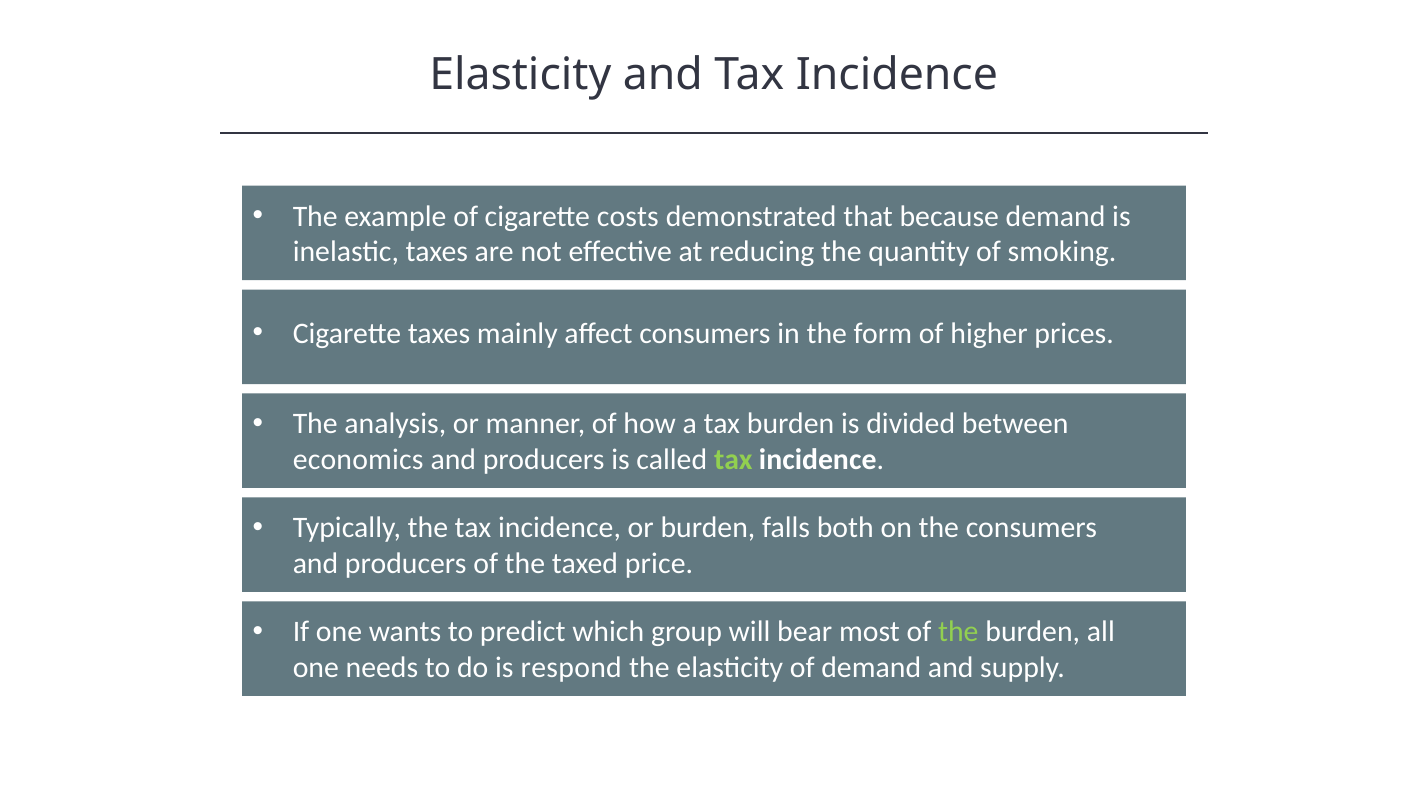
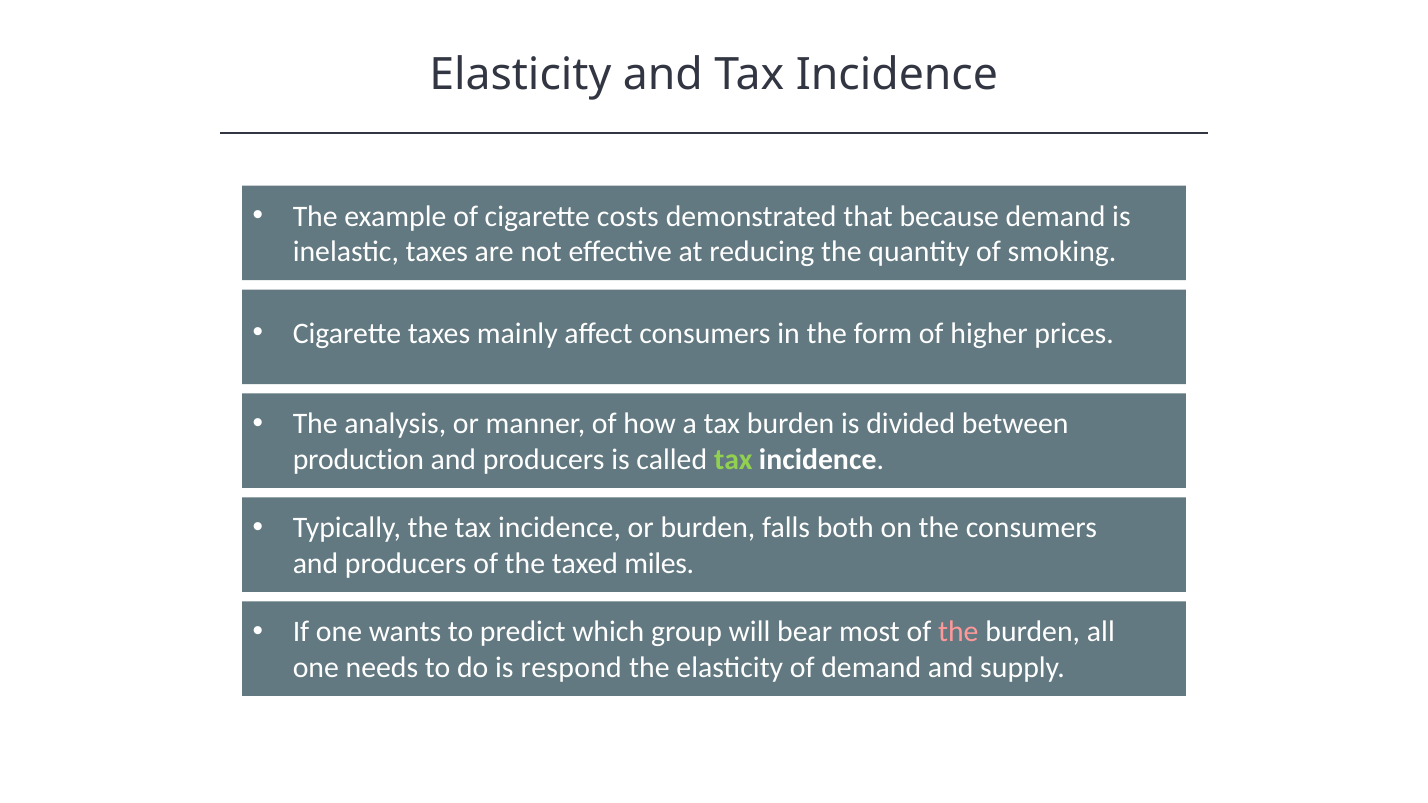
economics: economics -> production (358, 460)
price: price -> miles (659, 564)
the colour: light green -> pink (958, 632)
